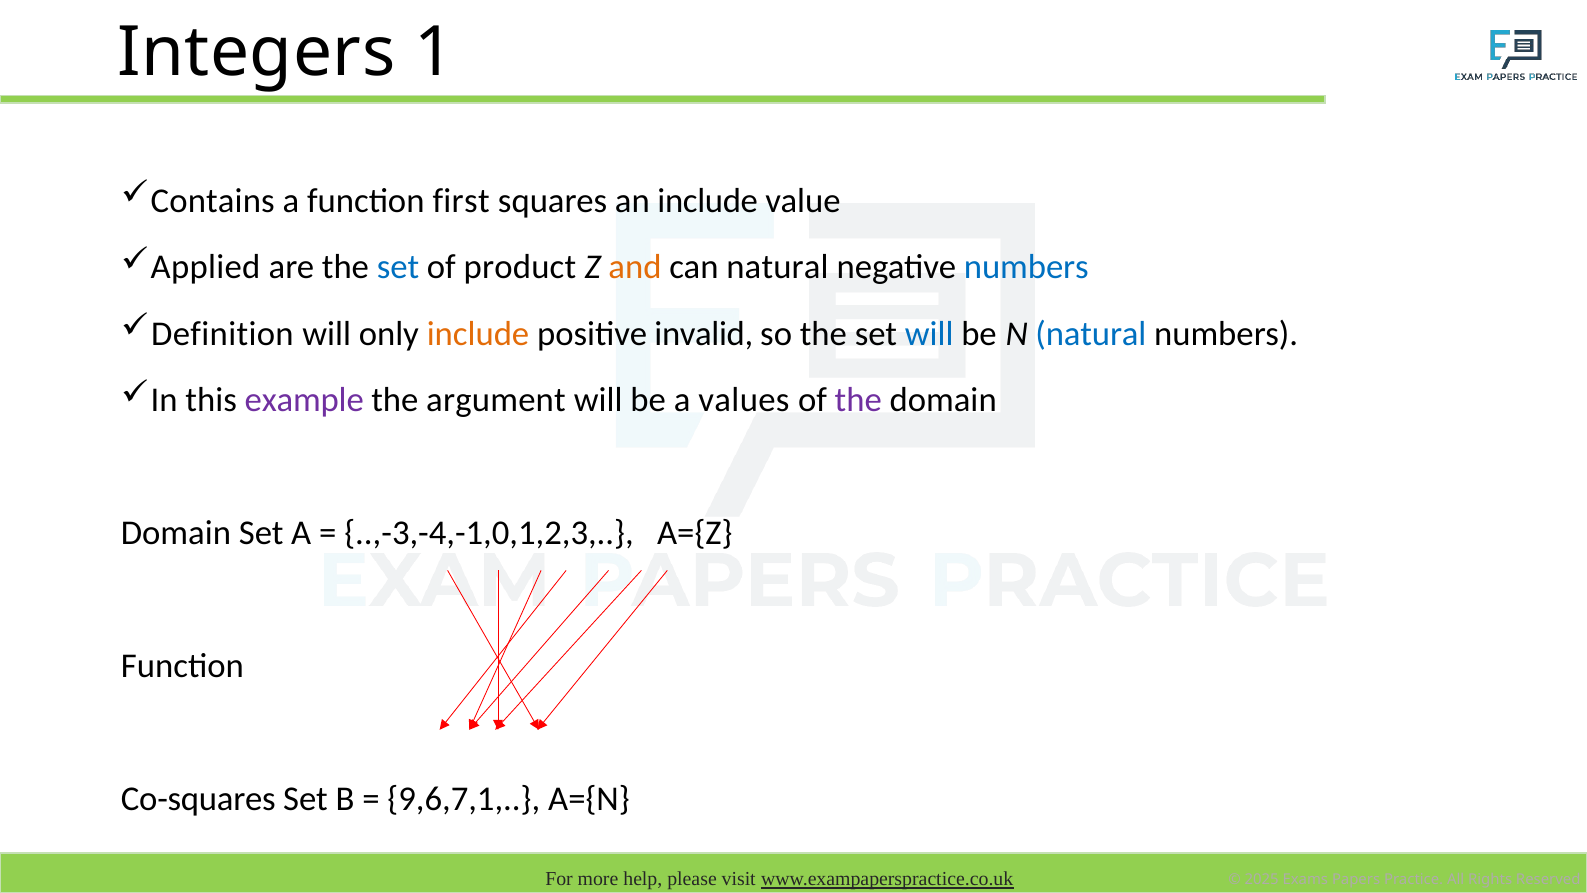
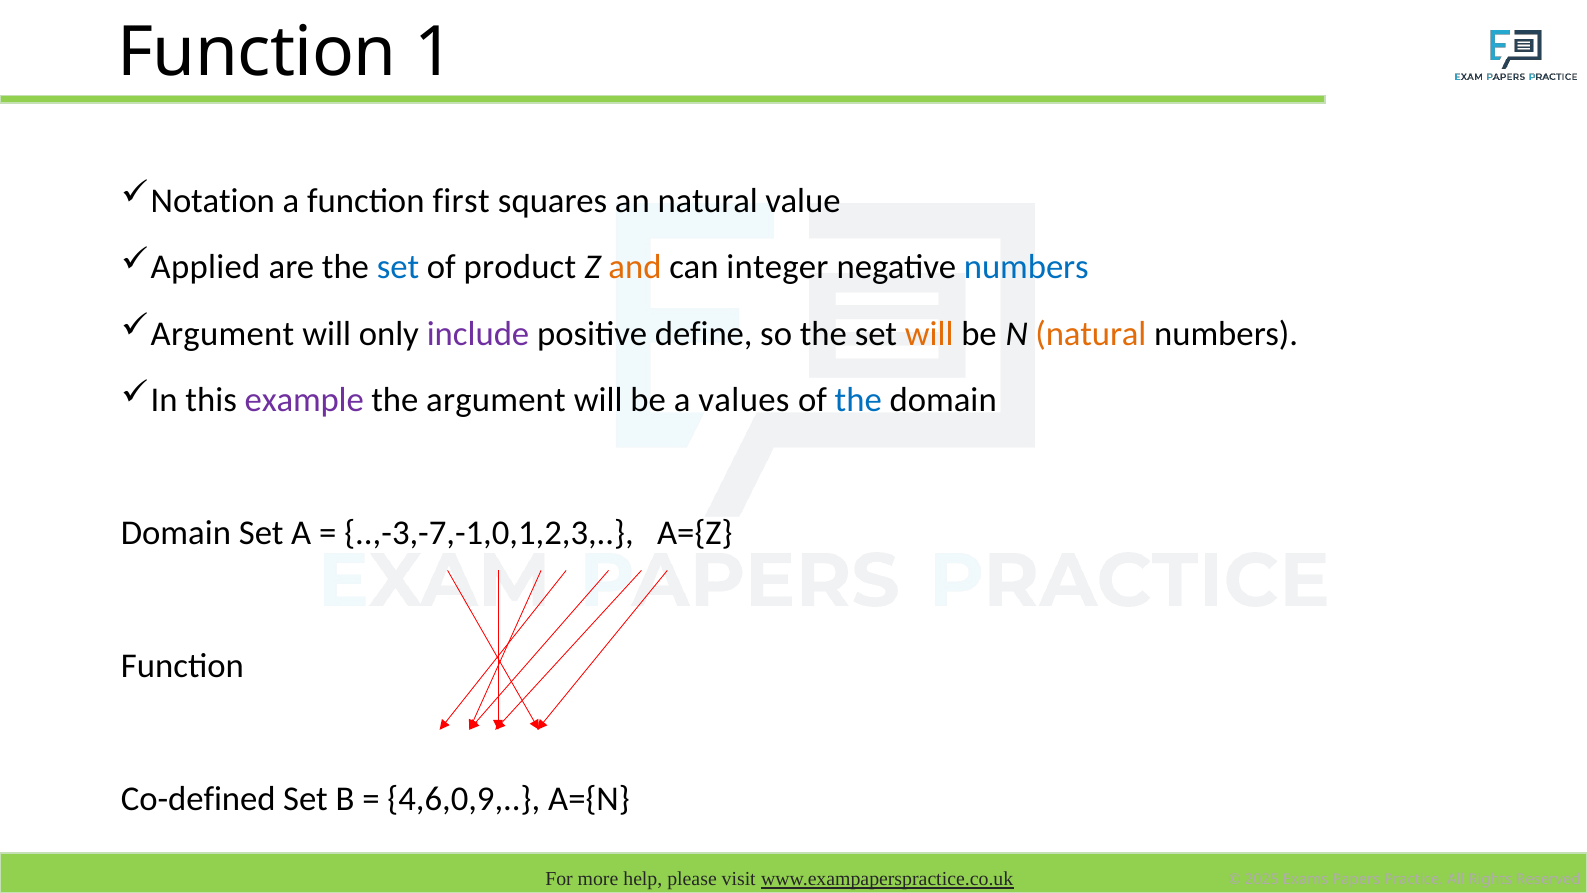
Integers: Integers -> Function (257, 52)
Contains: Contains -> Notation (213, 201)
an include: include -> natural (708, 201)
can natural: natural -> integer (777, 267)
Definition: Definition -> Argument (222, 334)
include colour: orange -> purple (478, 334)
invalid: invalid -> define (704, 334)
will colour: blue -> orange (929, 334)
natural colour: blue -> orange (1091, 334)
the colour: purple -> blue (858, 400)
..,-3,-4,-1,0,1,2,3: ..,-3,-4,-1,0,1,2,3 -> ..,-3,-7,-1,0,1,2,3 (489, 533)
Co-squares: Co-squares -> Co-defined (198, 799)
9,6,7,1: 9,6,7,1 -> 4,6,0,9 (464, 799)
